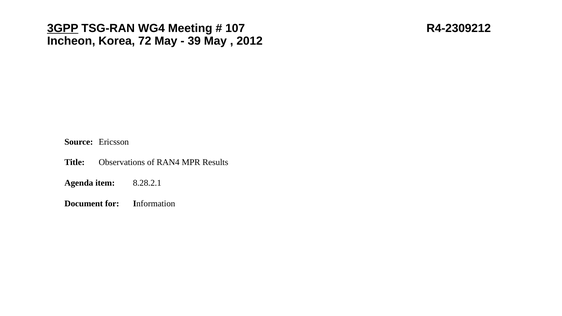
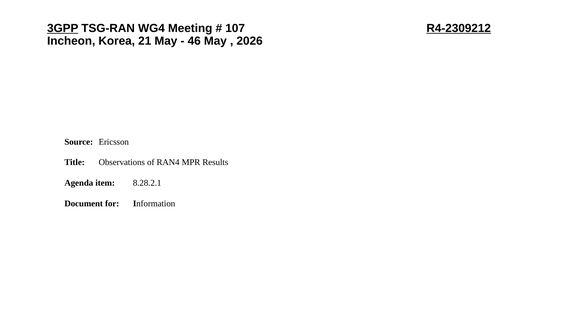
R4-2309212 underline: none -> present (459, 28)
72: 72 -> 21 (145, 41)
39: 39 -> 46 (194, 41)
2012: 2012 -> 2026 (250, 41)
